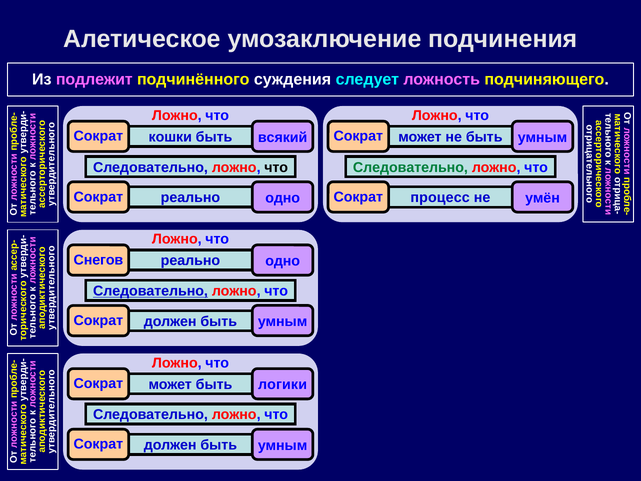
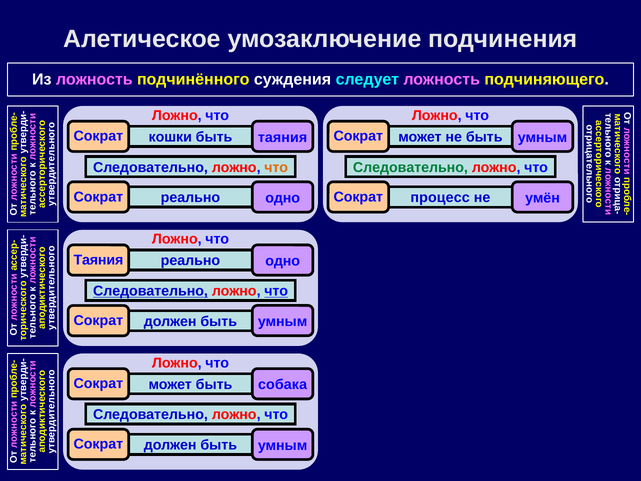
Из подлежит: подлежит -> ложность (94, 79)
Сократ всякий: всякий -> таяния (283, 137)
что colour: black -> orange (276, 167)
Снегов: Снегов -> Таяния (98, 260)
что underline: none -> present (276, 291)
логики: логики -> собака (283, 385)
